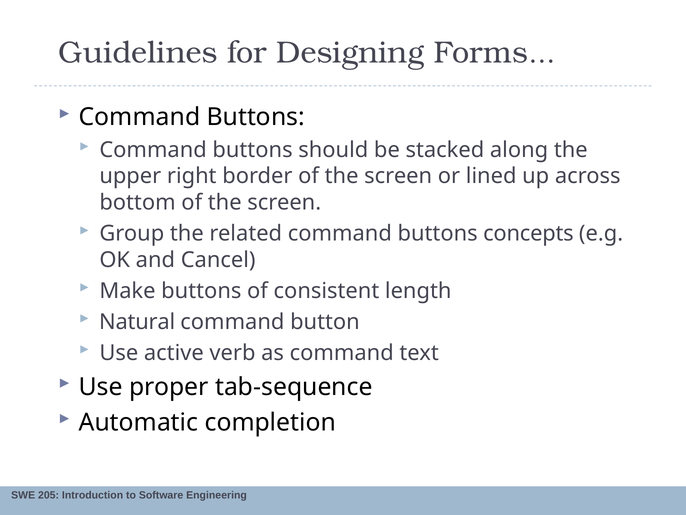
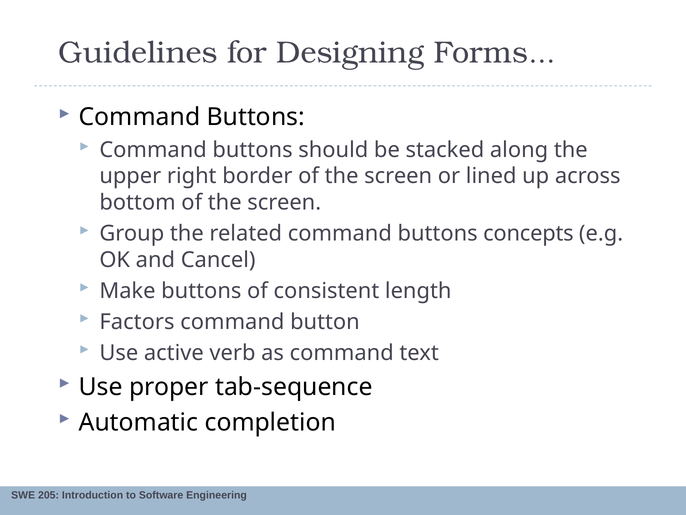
Natural: Natural -> Factors (137, 322)
